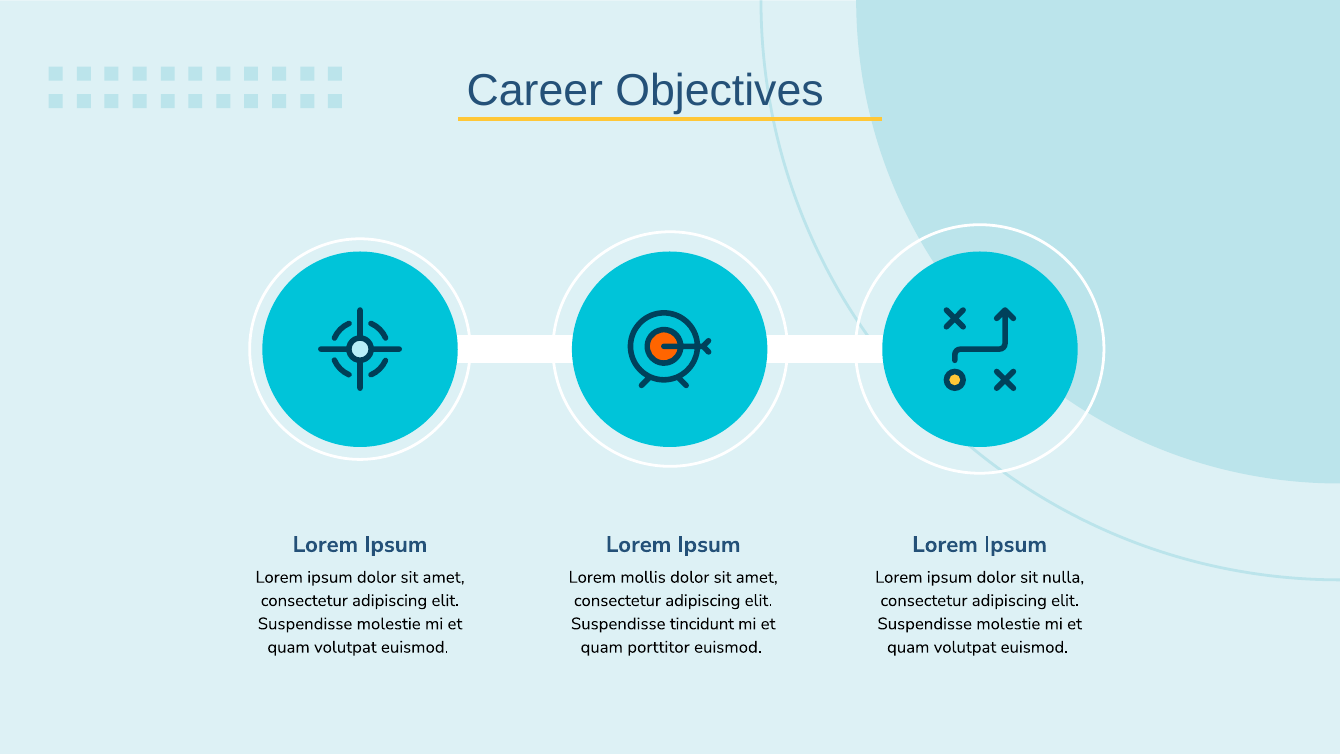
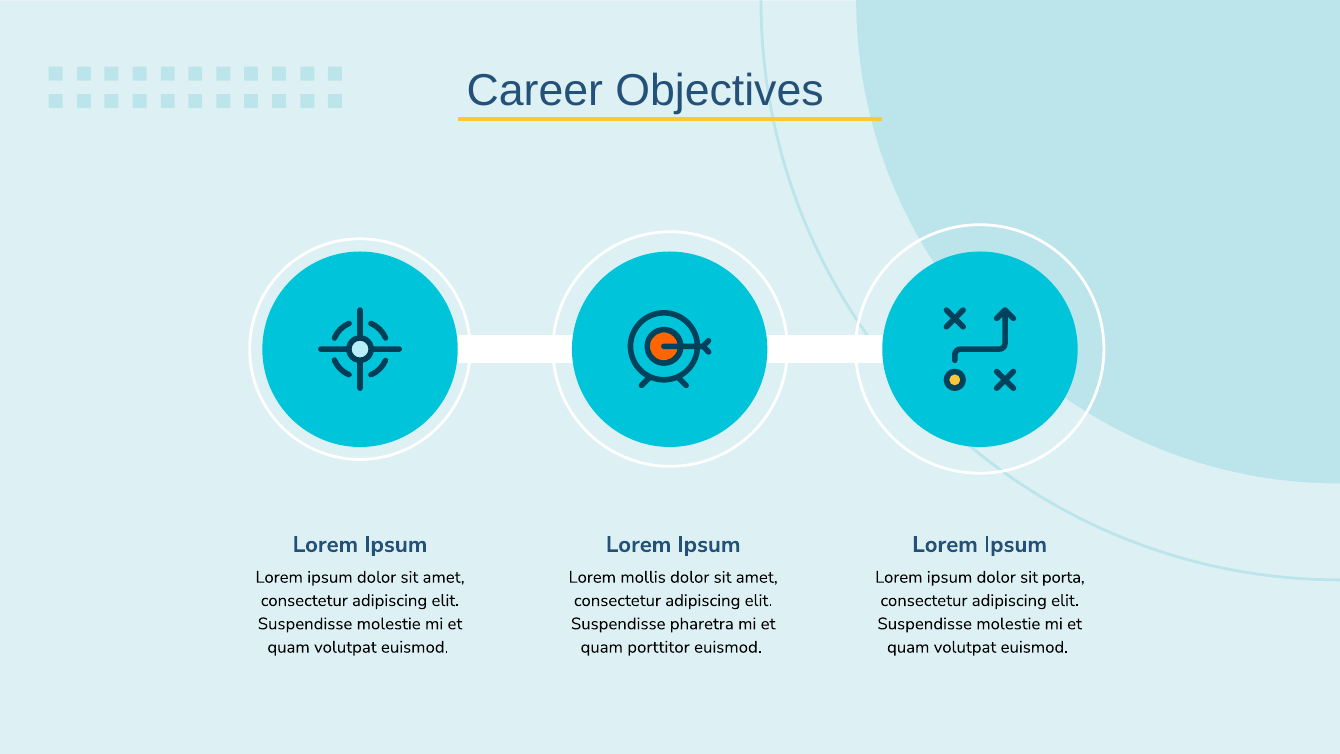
nulla: nulla -> porta (1063, 577)
tincidunt: tincidunt -> pharetra (702, 624)
